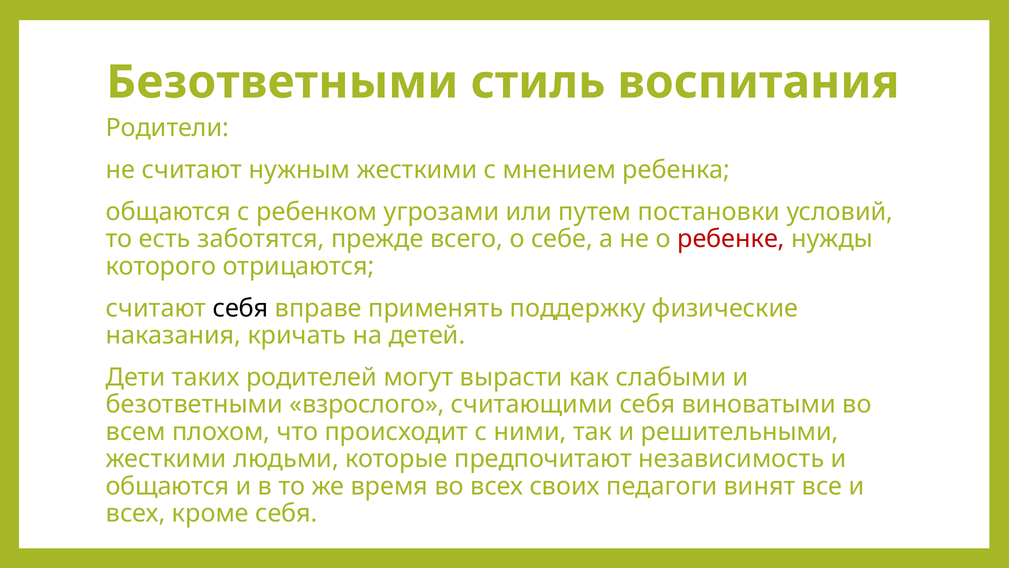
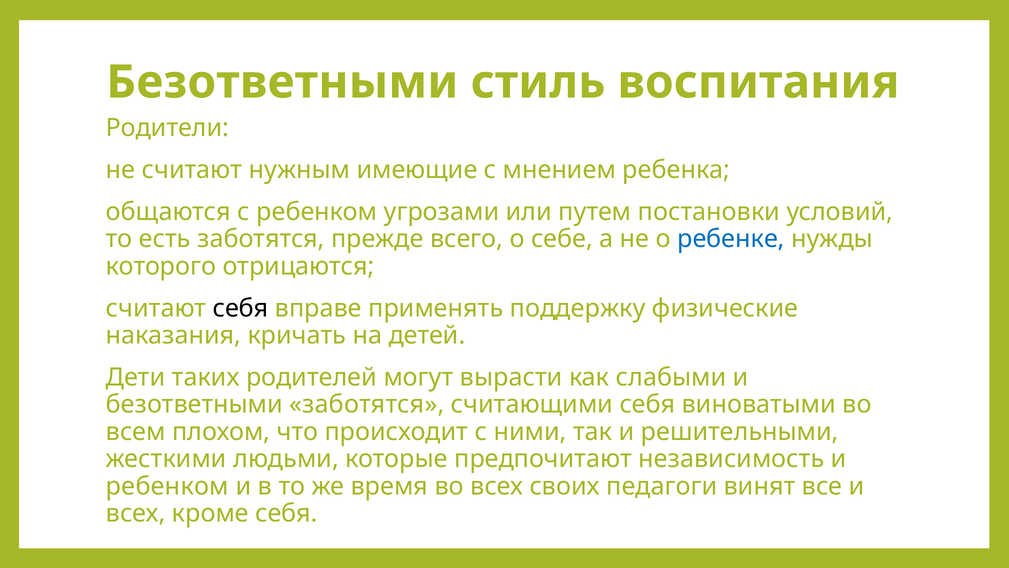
нужным жесткими: жесткими -> имеющие (417, 170)
ребенке colour: red -> blue (731, 239)
безответными взрослого: взрослого -> заботятся (367, 404)
общаются: общаются -> ребенком (167, 486)
